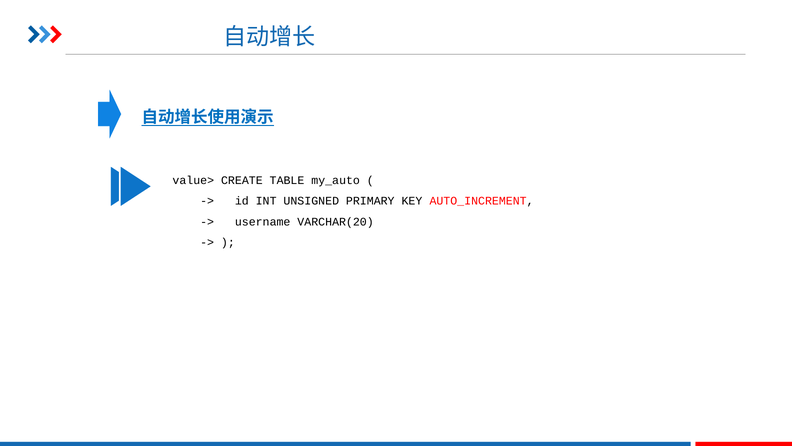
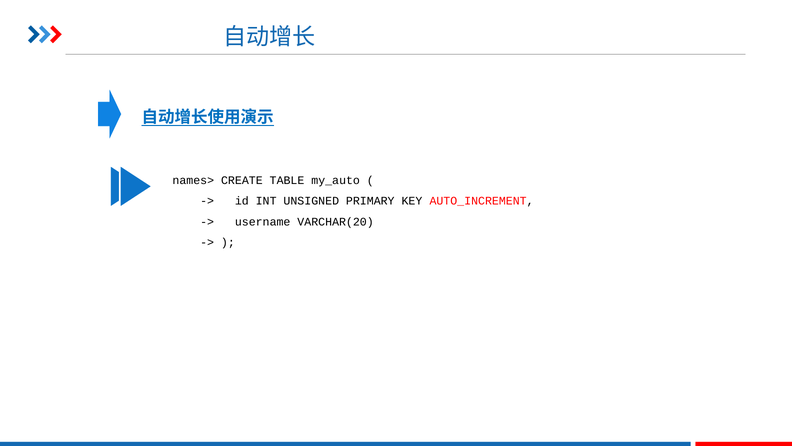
value>: value> -> names> (193, 180)
